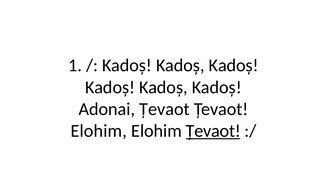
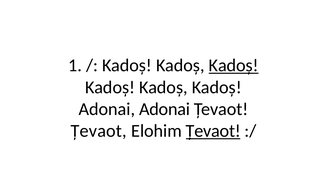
Kadoș underline: none -> present (234, 65)
Adonai Țevaot: Țevaot -> Adonai (165, 109)
Elohim: Elohim -> Țevaot (99, 131)
